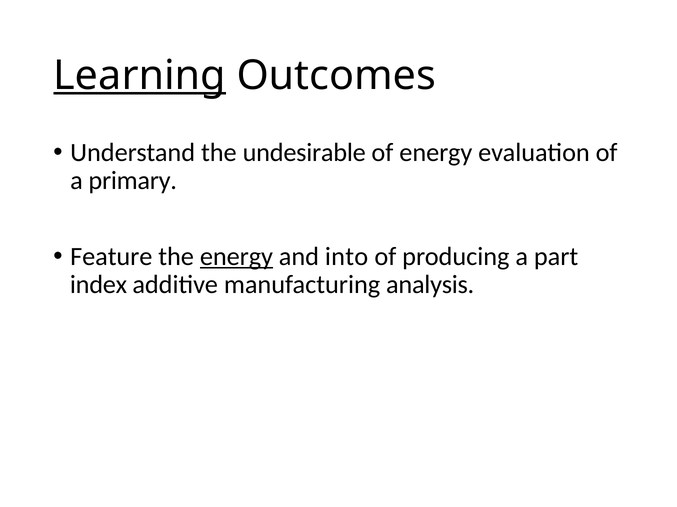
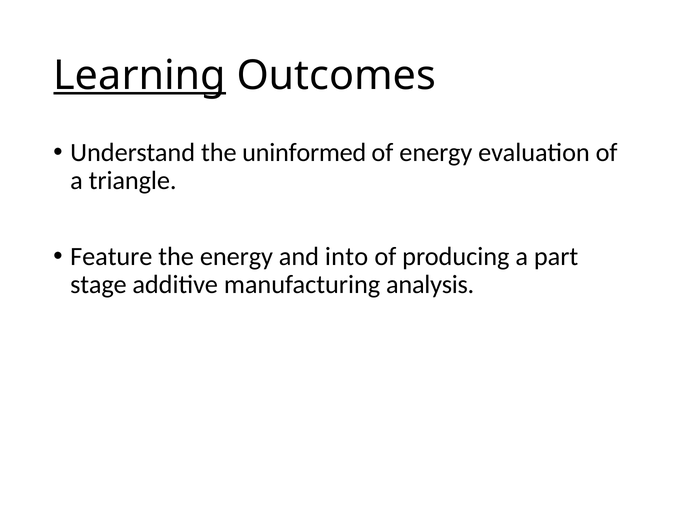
undesirable: undesirable -> uninformed (304, 153)
primary: primary -> triangle (133, 181)
energy underline: present -> none (236, 257)
index: index -> stage (98, 285)
